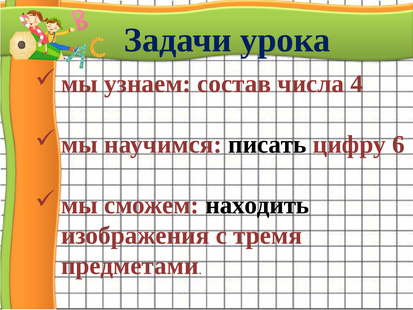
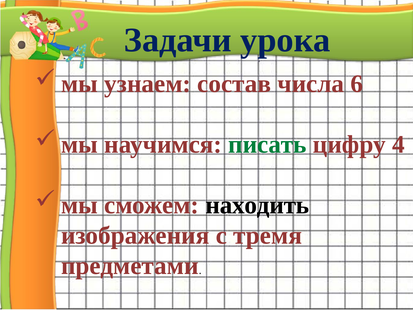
4: 4 -> 6 (357, 84)
писать colour: black -> green (267, 144)
6: 6 -> 4 (398, 144)
